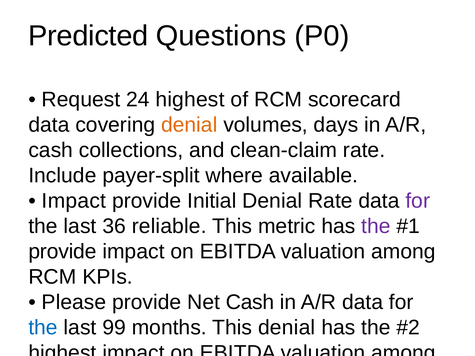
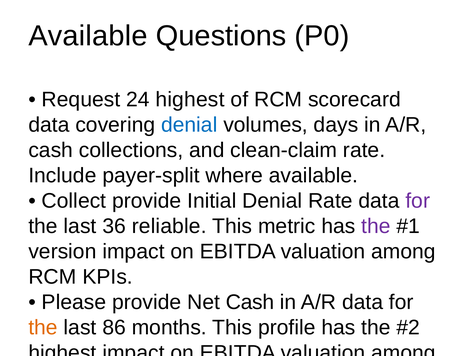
Predicted: Predicted -> Available (88, 36)
denial colour: orange -> blue (189, 125)
Impact: Impact -> Collect (74, 201)
provide: provide -> version (62, 252)
the colour: blue -> orange (43, 328)
99: 99 -> 86 (114, 328)
This denial: denial -> profile (287, 328)
